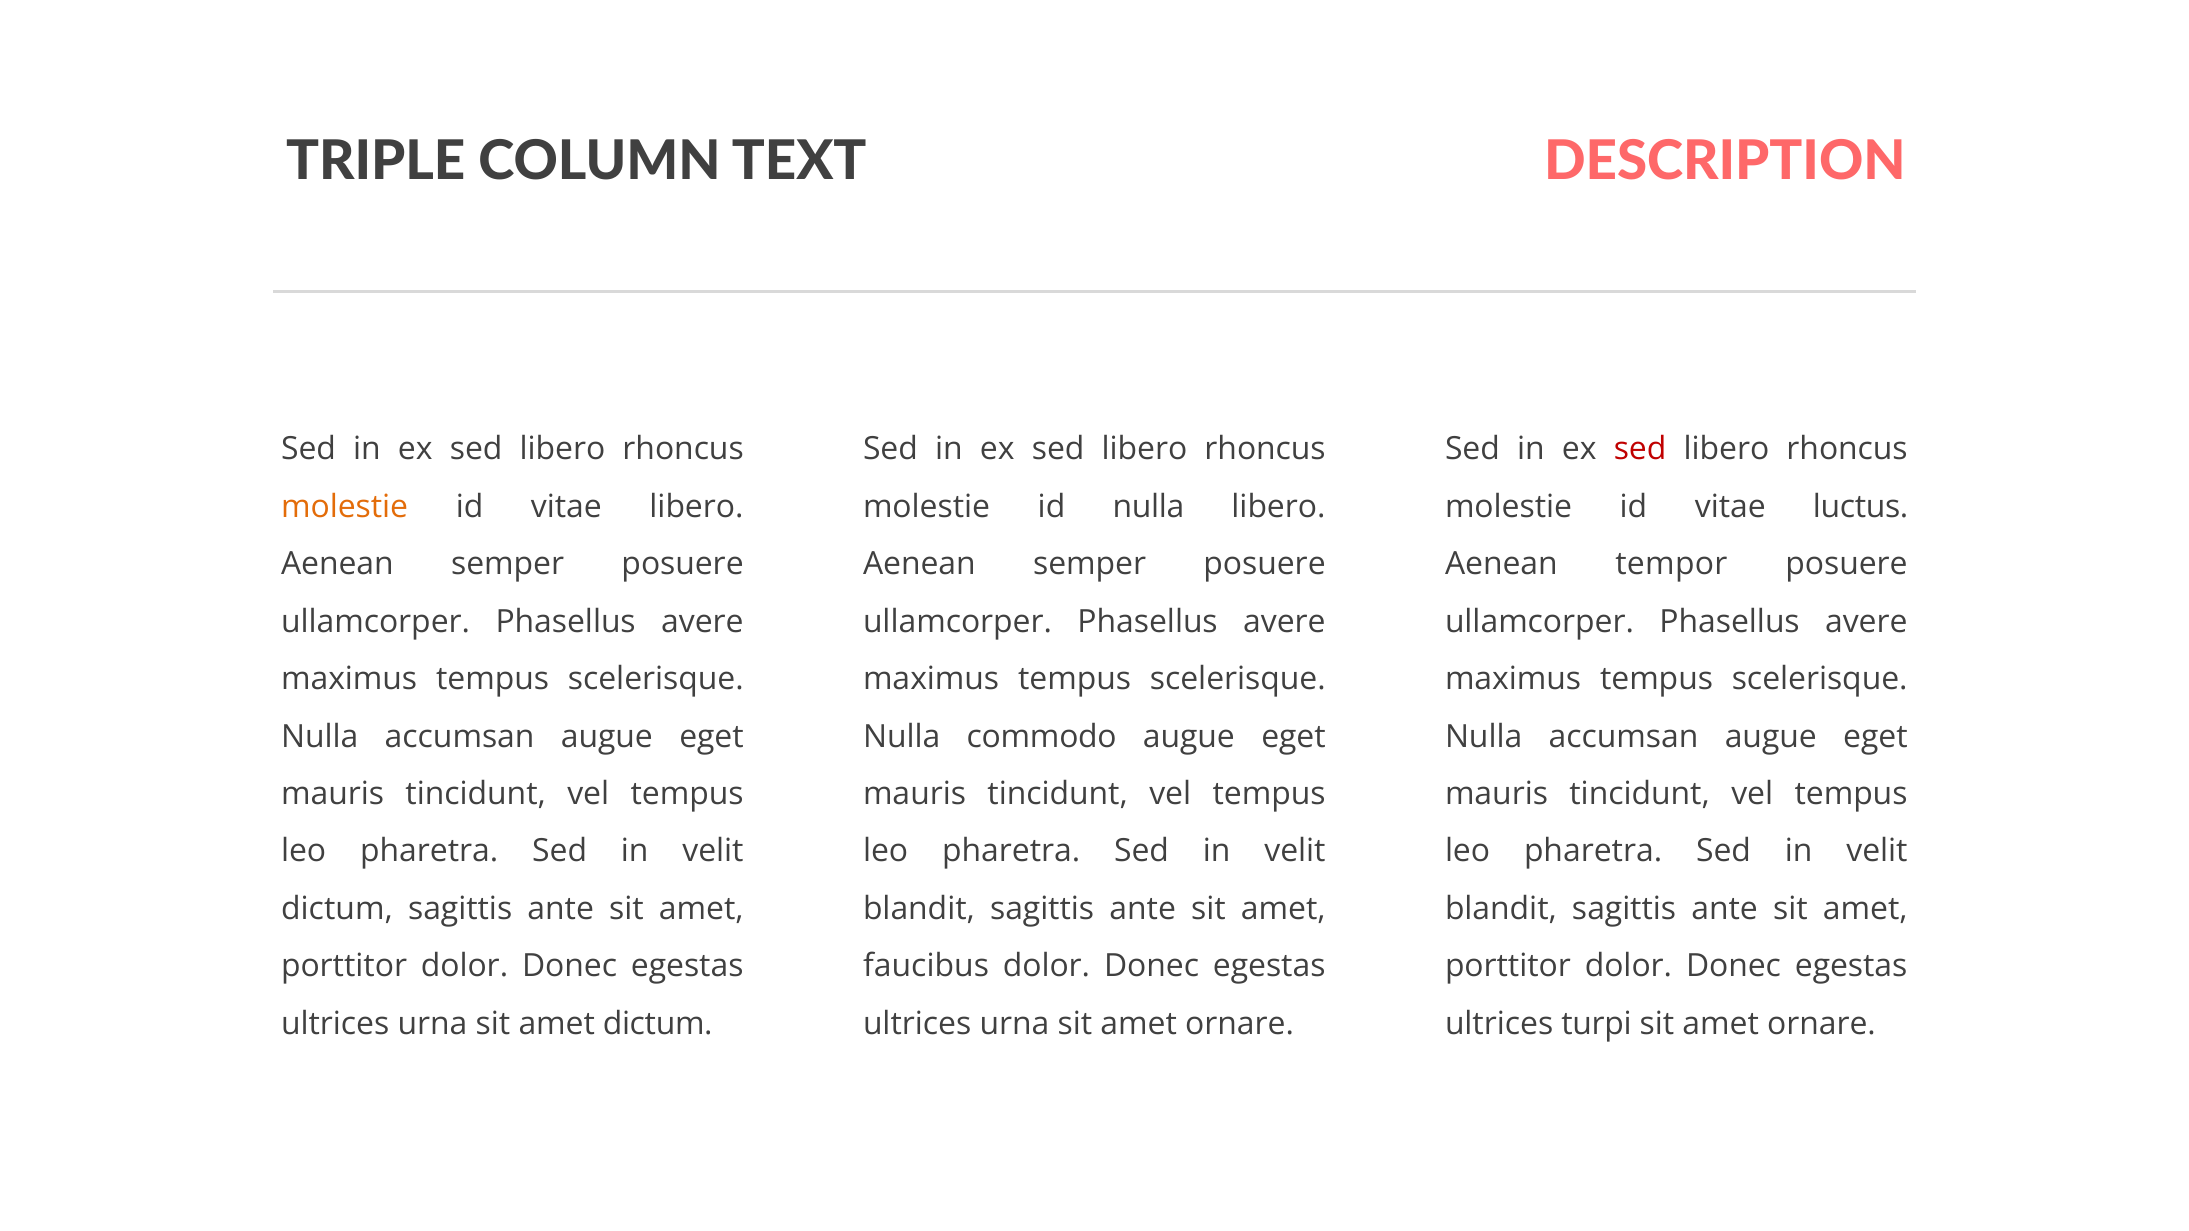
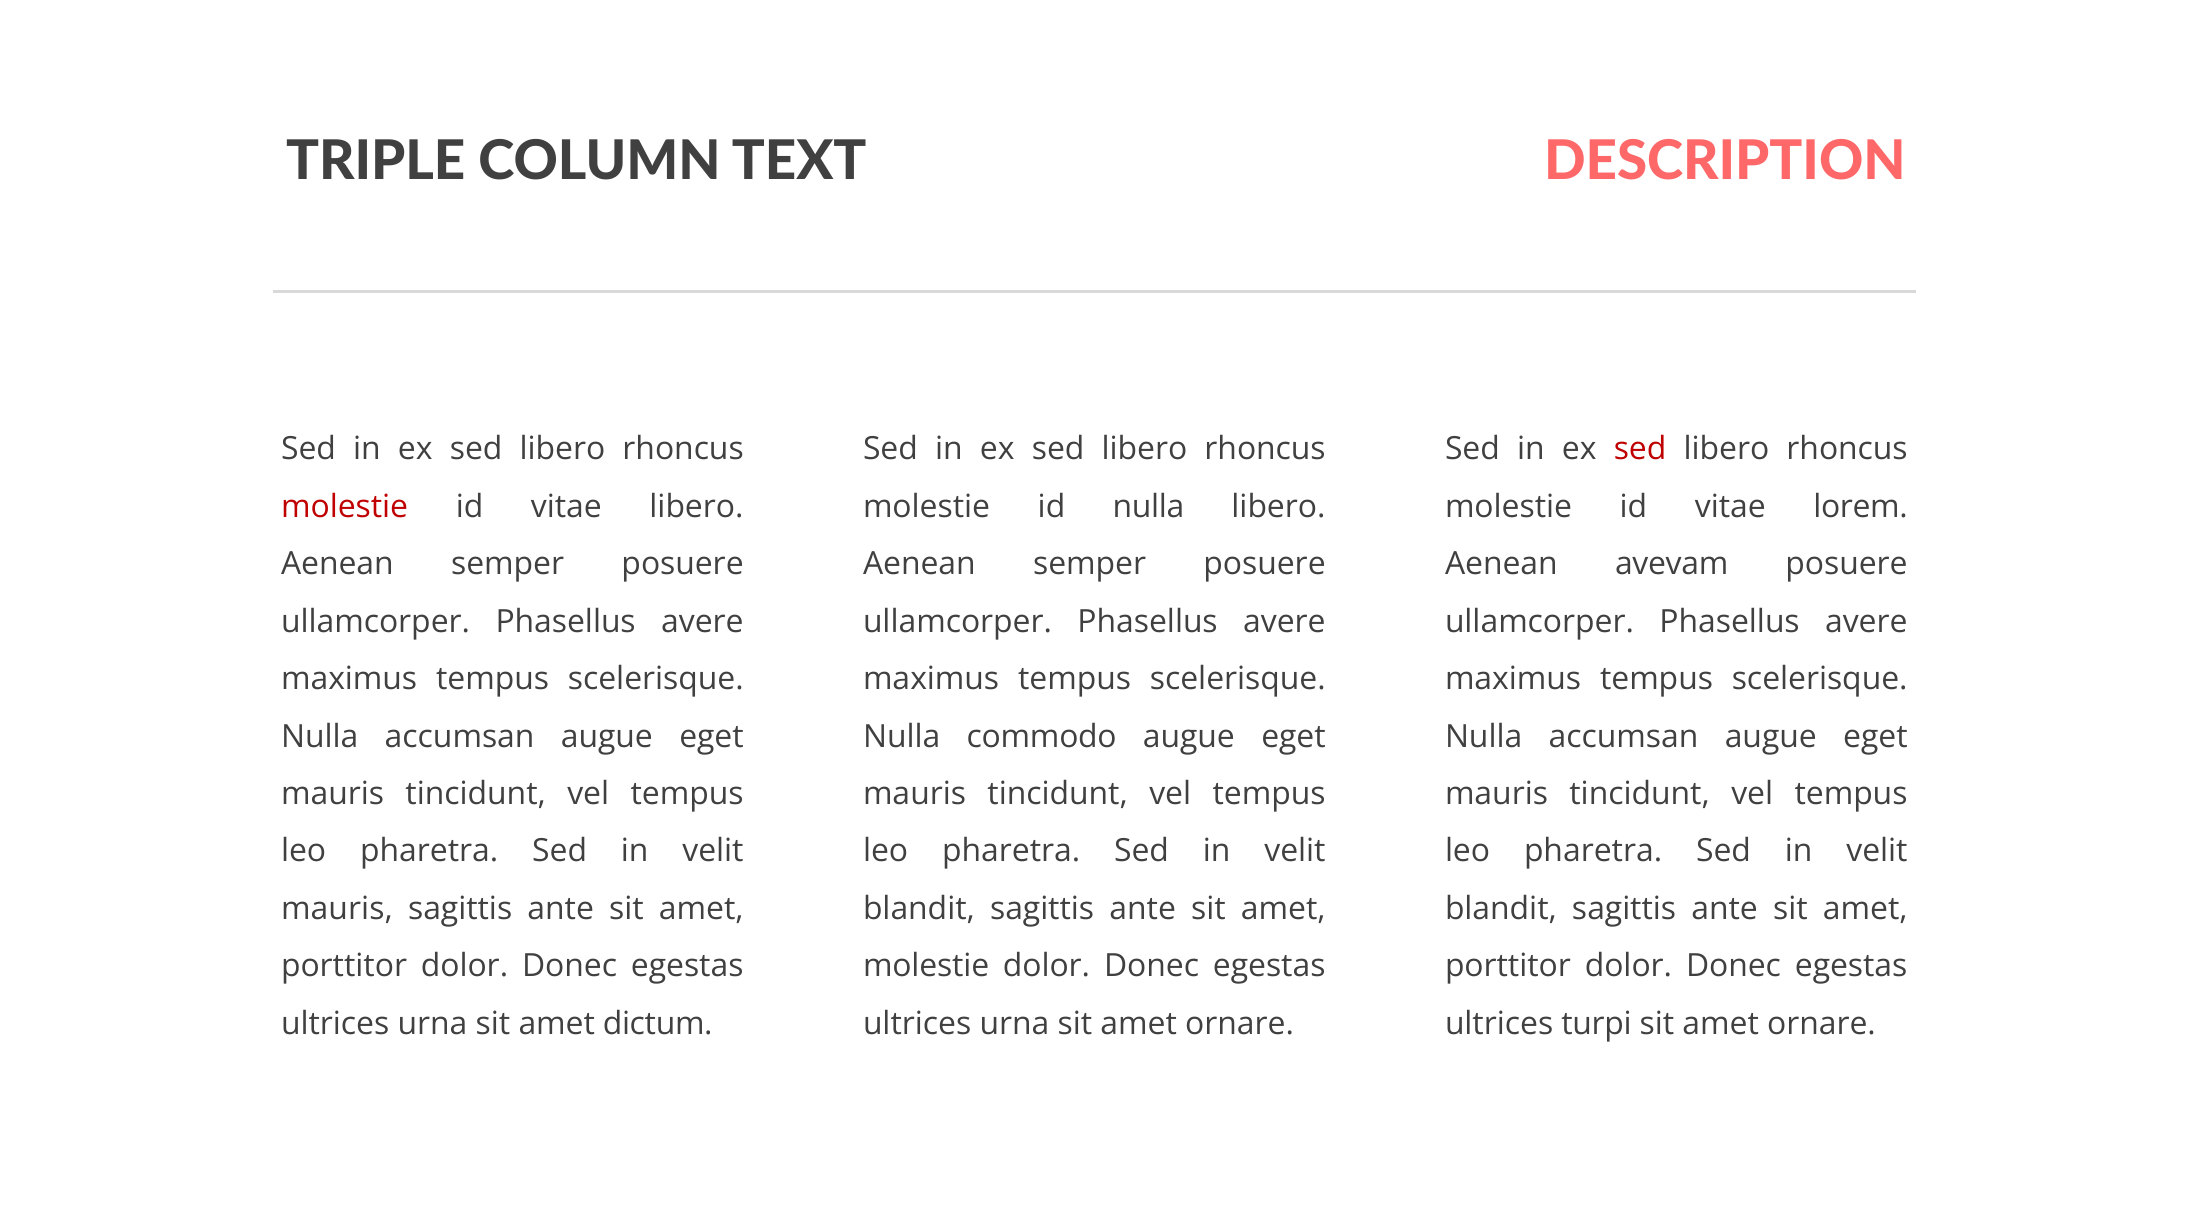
molestie colour: orange -> red (345, 507)
luctus: luctus -> lorem (1861, 507)
tempor: tempor -> avevam (1672, 564)
dictum: dictum -> mauris (337, 909)
faucibus: faucibus -> molestie (926, 967)
